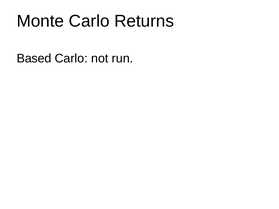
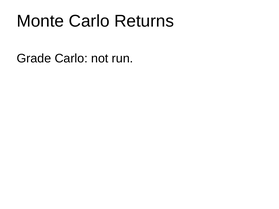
Based: Based -> Grade (34, 59)
